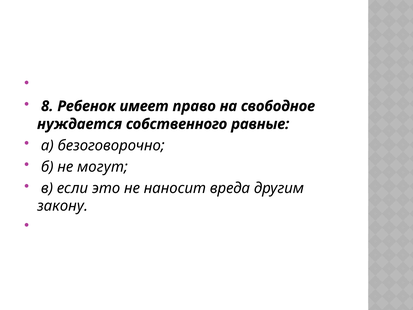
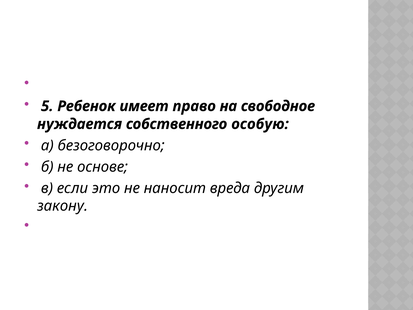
8: 8 -> 5 (47, 106)
равные: равные -> особую (260, 124)
могут: могут -> основе (103, 167)
